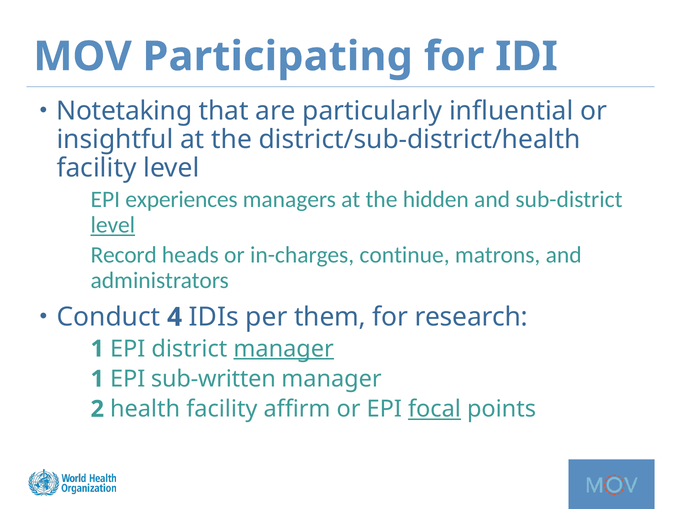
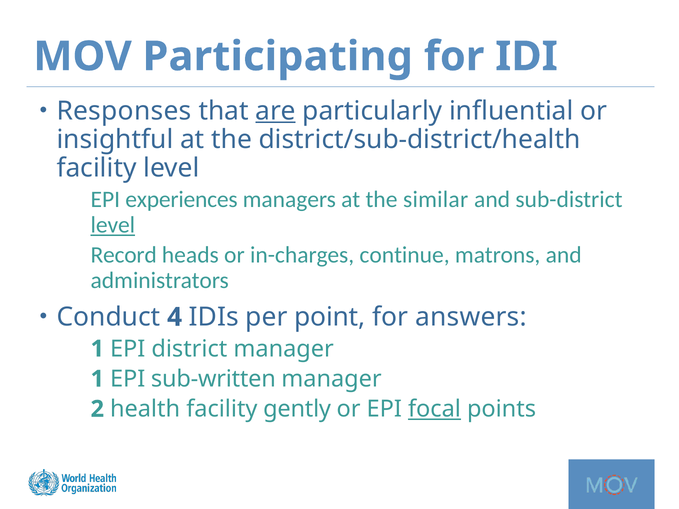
Notetaking: Notetaking -> Responses (124, 111)
are underline: none -> present (276, 111)
hidden: hidden -> similar (436, 200)
them: them -> point (330, 317)
research: research -> answers (471, 317)
manager underline: present -> none (284, 349)
affirm: affirm -> gently (297, 409)
